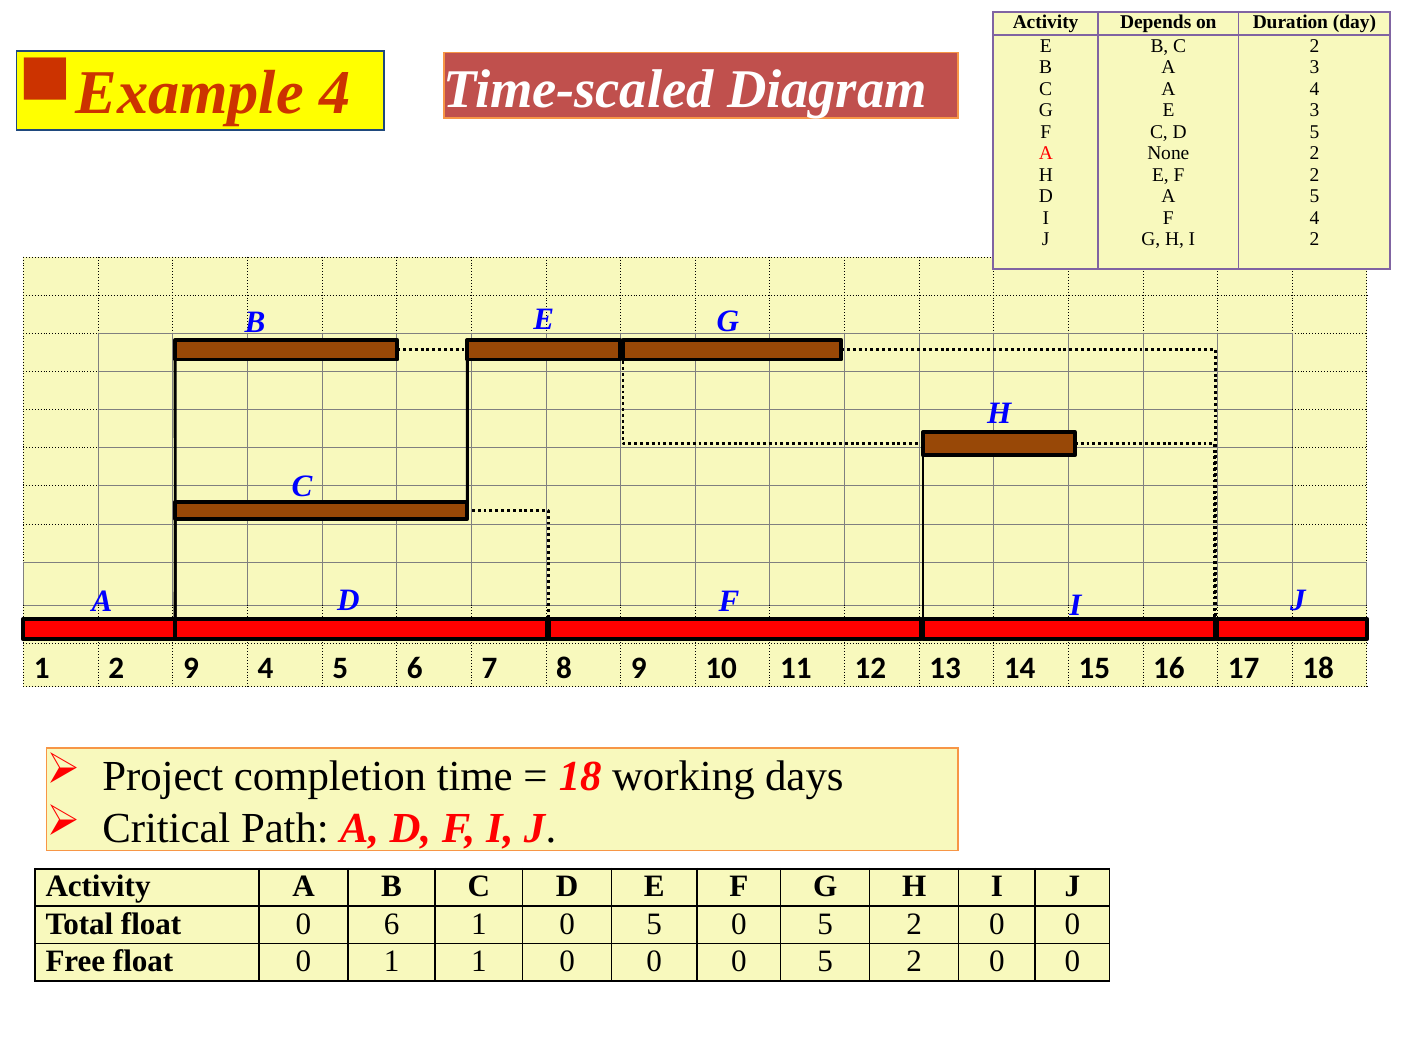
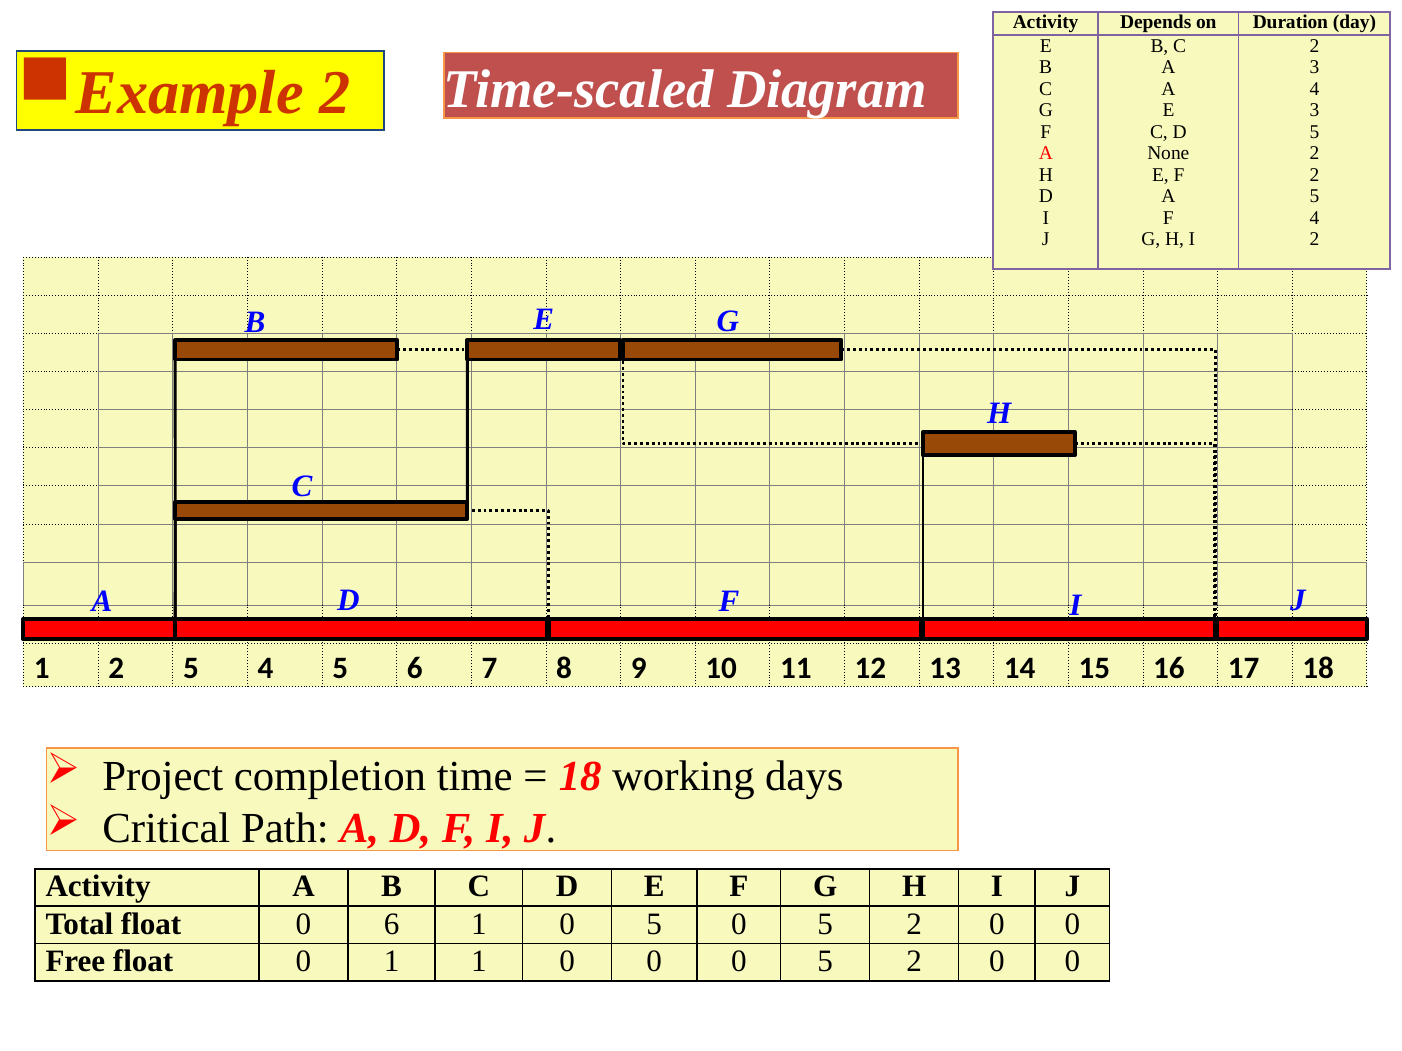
Example 4: 4 -> 2 (335, 93)
1 2 9: 9 -> 5 (191, 668)
